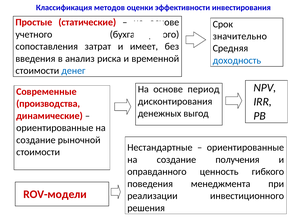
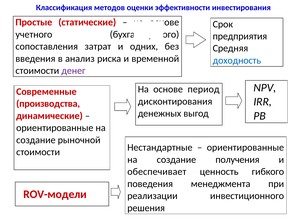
значительно: значительно -> предприятия (240, 36)
имеет: имеет -> одних (144, 46)
денег colour: blue -> purple (73, 71)
оправданного: оправданного -> обеспечивает (157, 171)
